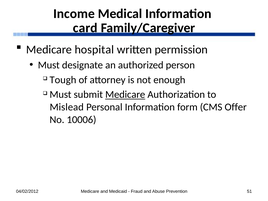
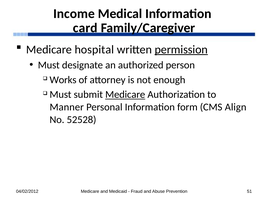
permission underline: none -> present (181, 50)
Tough: Tough -> Works (63, 80)
Mislead: Mislead -> Manner (67, 107)
Offer: Offer -> Align (236, 107)
10006: 10006 -> 52528 (82, 120)
